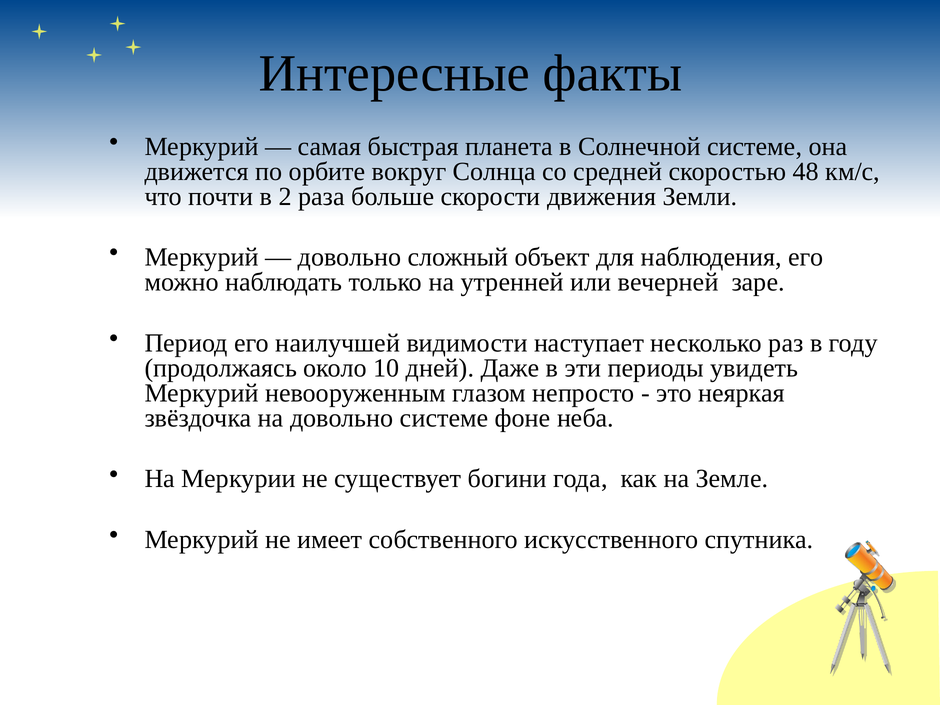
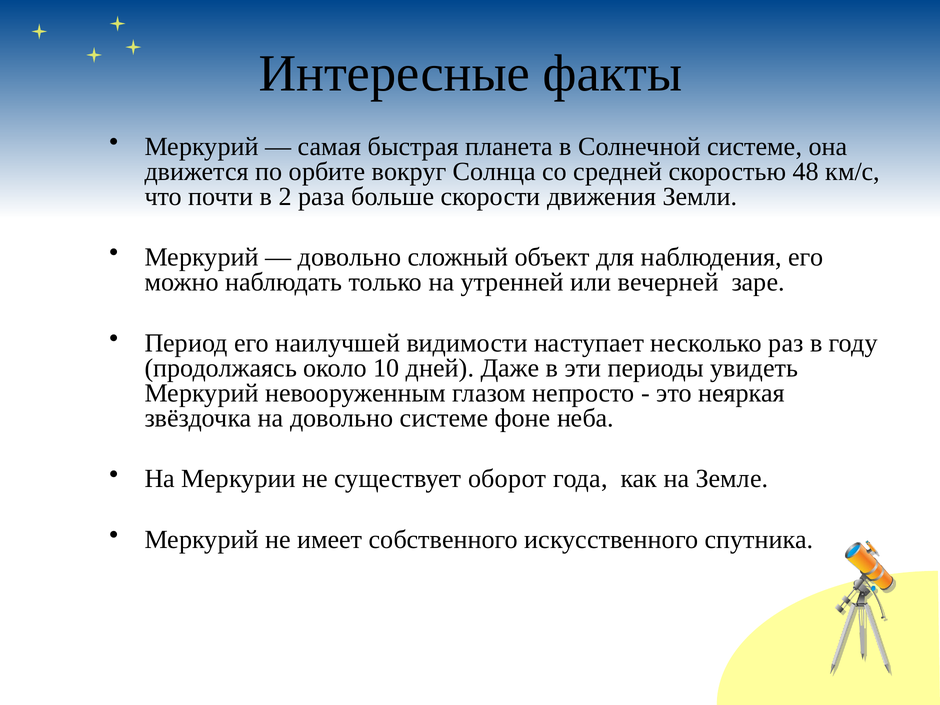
богини: богини -> оборот (507, 479)
